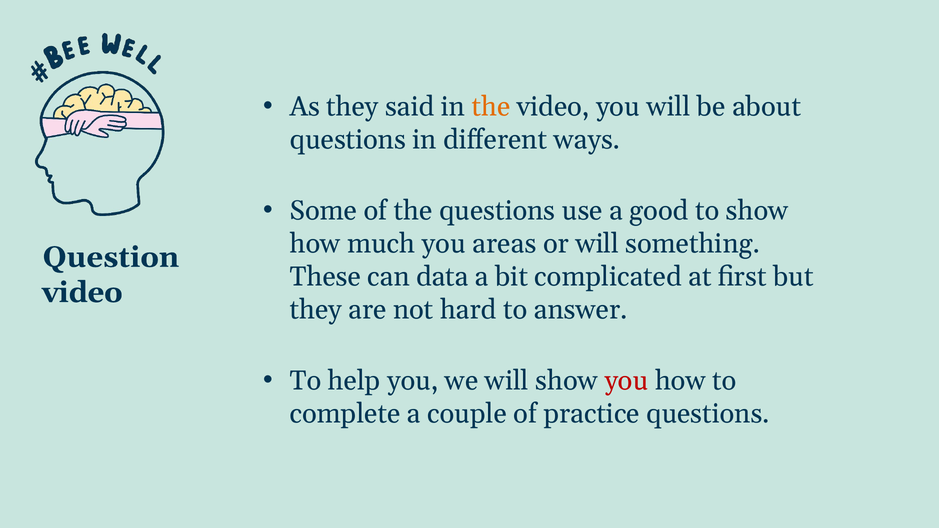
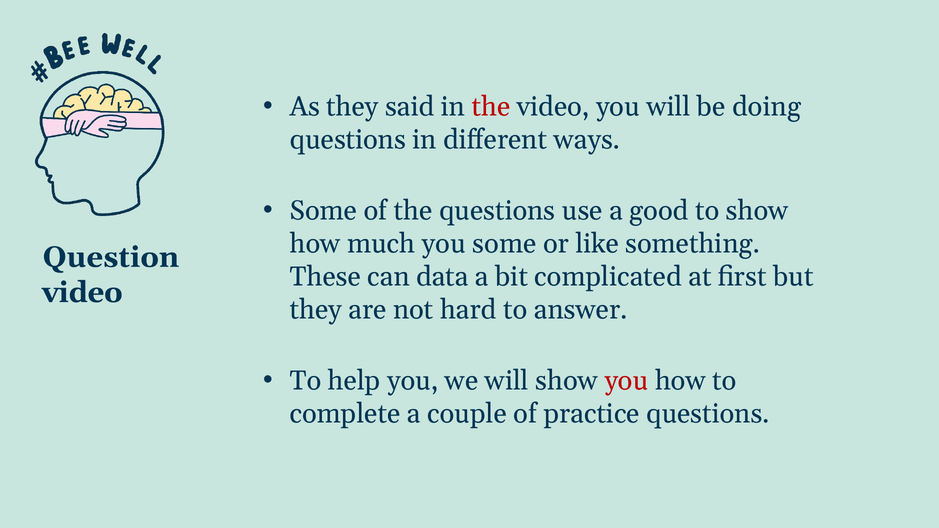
the colour: orange -> red (491, 107)
about: about -> doing (767, 107)
you areas: areas -> some (504, 244)
or will: will -> like (597, 244)
